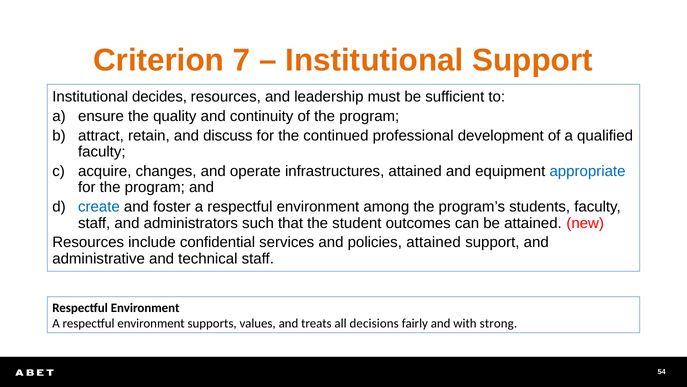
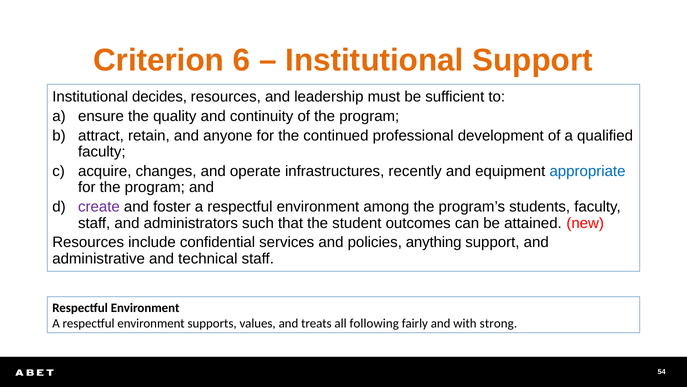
7: 7 -> 6 (242, 60)
discuss: discuss -> anyone (228, 135)
infrastructures attained: attained -> recently (415, 171)
create colour: blue -> purple (99, 207)
policies attained: attained -> anything (434, 242)
decisions: decisions -> following (374, 323)
